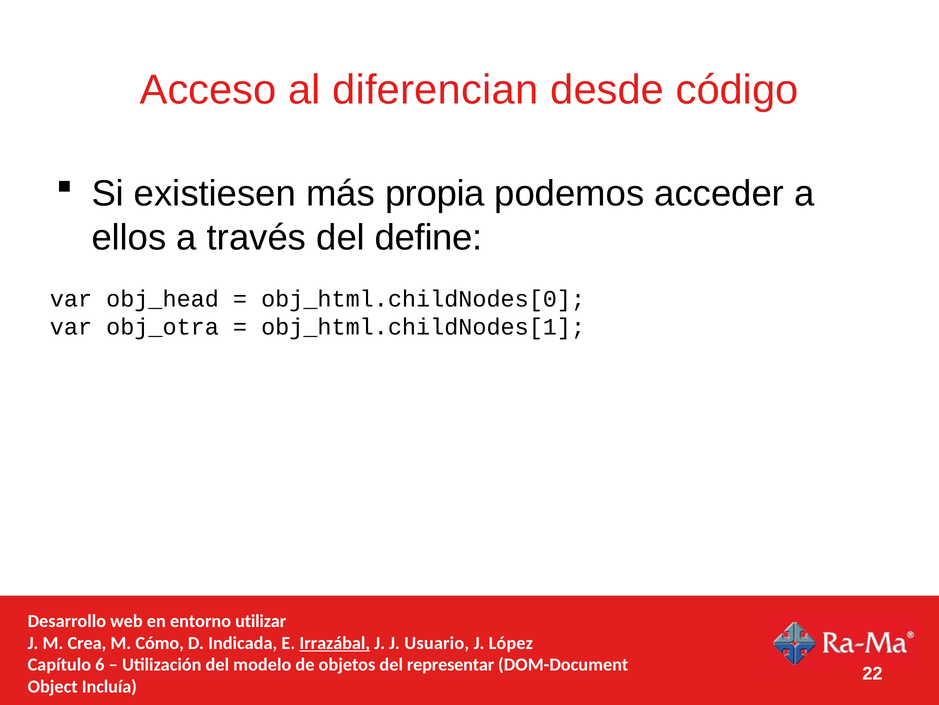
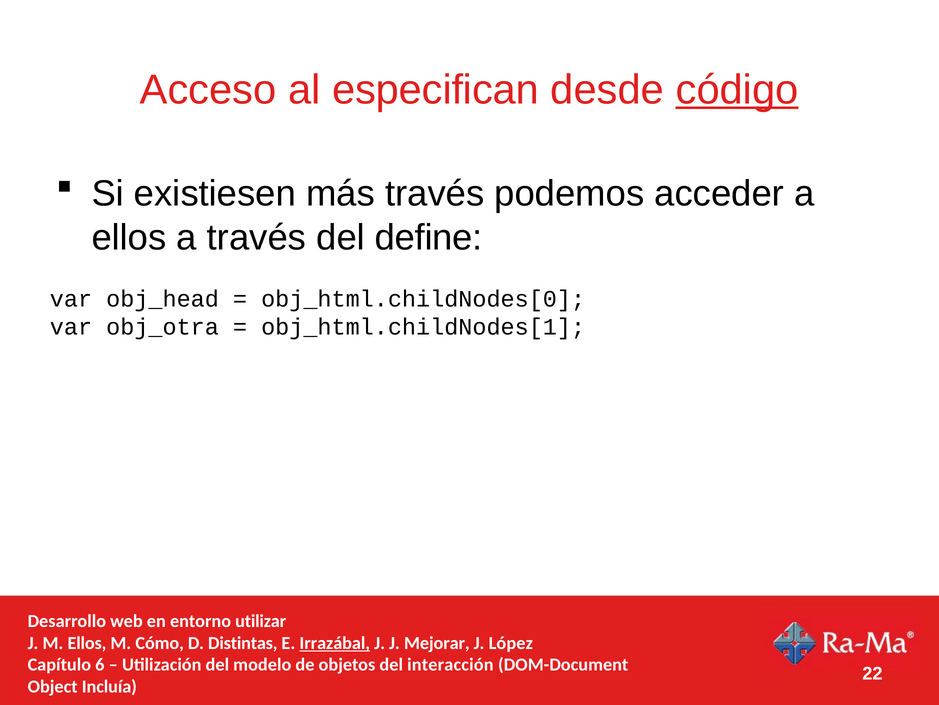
diferencian: diferencian -> especifican (436, 90)
código underline: none -> present (737, 90)
más propia: propia -> través (435, 193)
M Crea: Crea -> Ellos (87, 642)
Indicada: Indicada -> Distintas (243, 642)
Usuario: Usuario -> Mejorar (437, 642)
representar: representar -> interacción (450, 664)
